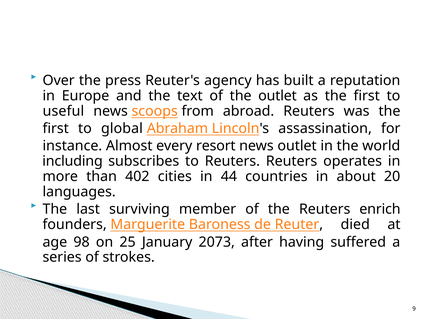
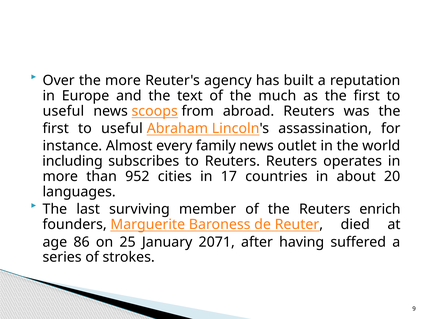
the press: press -> more (123, 81)
the outlet: outlet -> much (277, 96)
global: global -> useful (122, 129)
resort: resort -> family (216, 146)
402: 402 -> 952 (137, 177)
44: 44 -> 17 (229, 177)
98: 98 -> 86 (82, 242)
2073: 2073 -> 2071 (217, 242)
